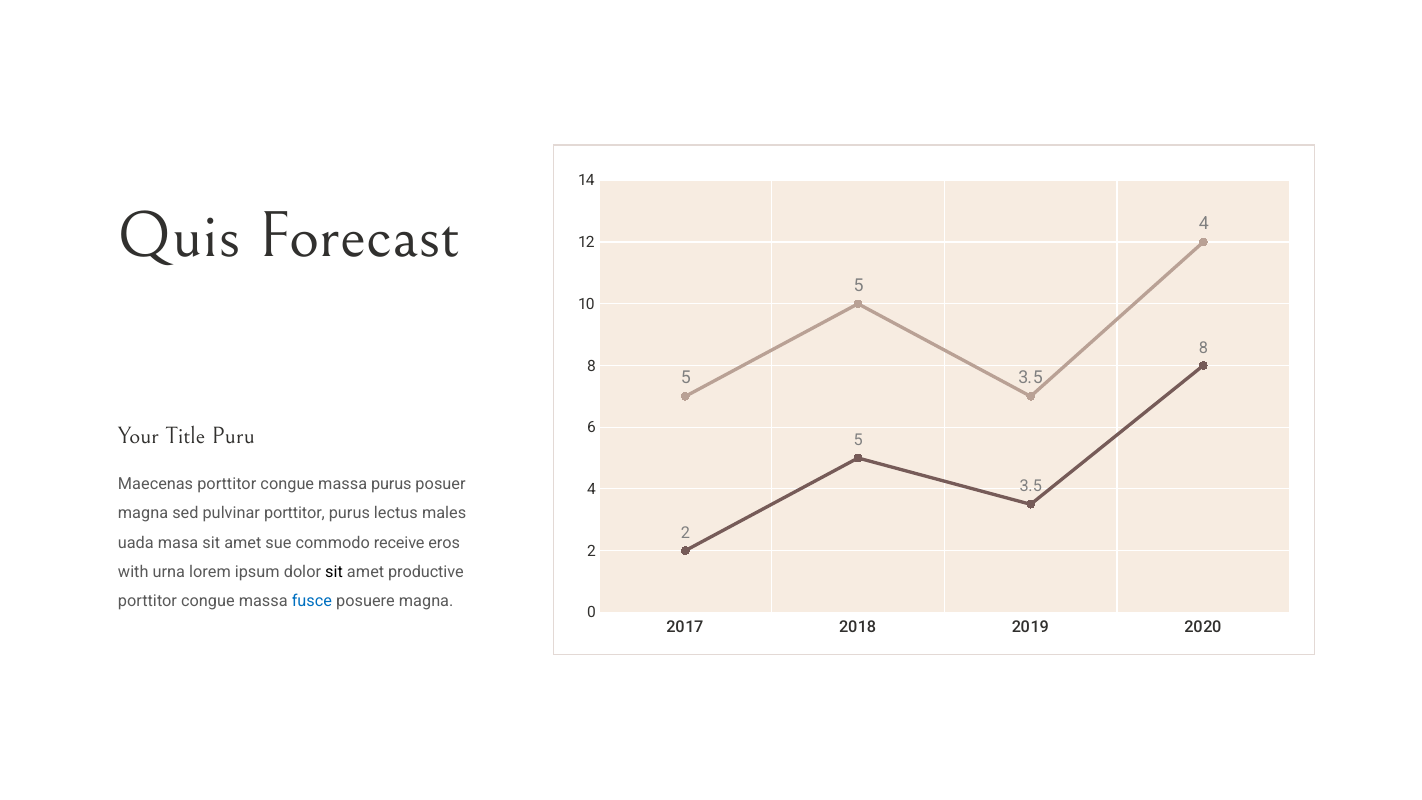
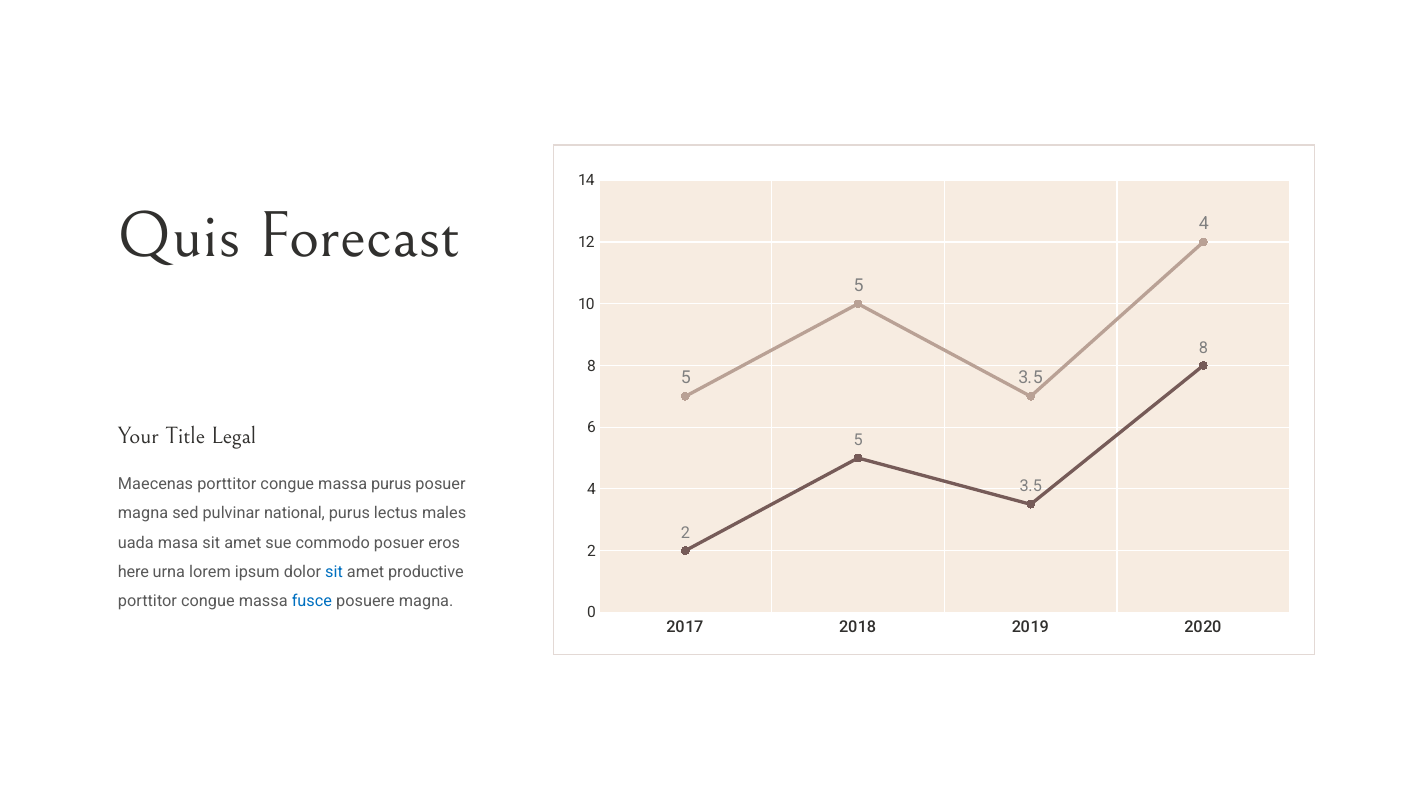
Puru: Puru -> Legal (234, 435)
pulvinar porttitor: porttitor -> national (294, 513)
commodo receive: receive -> posuer (399, 543)
with: with -> here (133, 572)
sit colour: black -> blue (334, 572)
